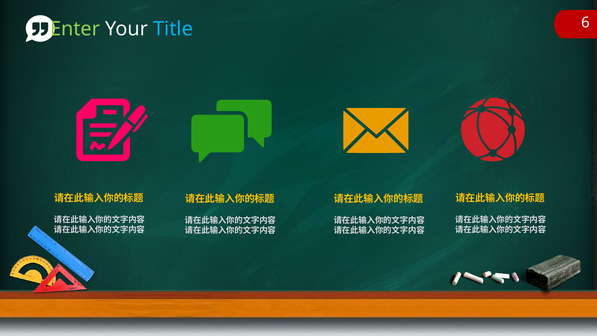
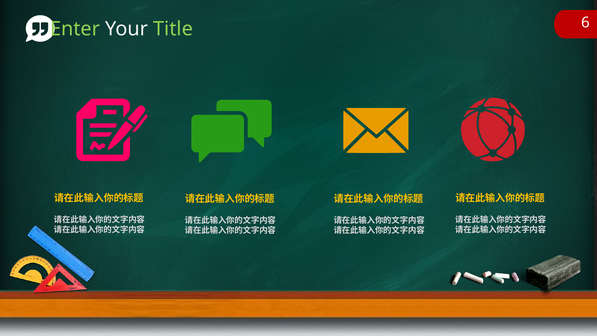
Title colour: light blue -> light green (173, 29)
